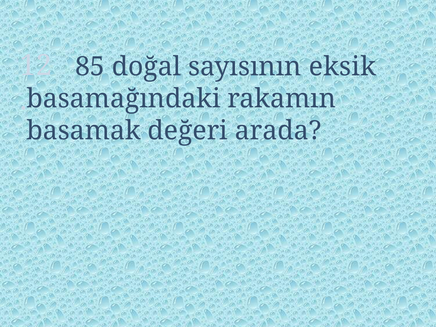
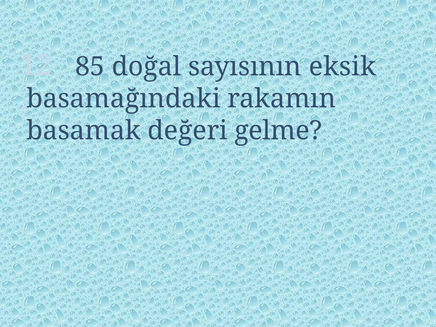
arada: arada -> gelme (278, 131)
